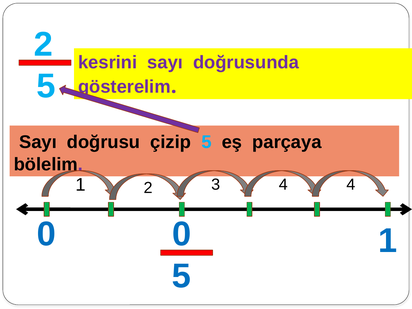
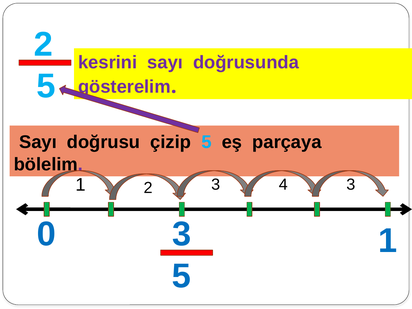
4 4: 4 -> 3 (351, 185)
0 0: 0 -> 3 (182, 234)
